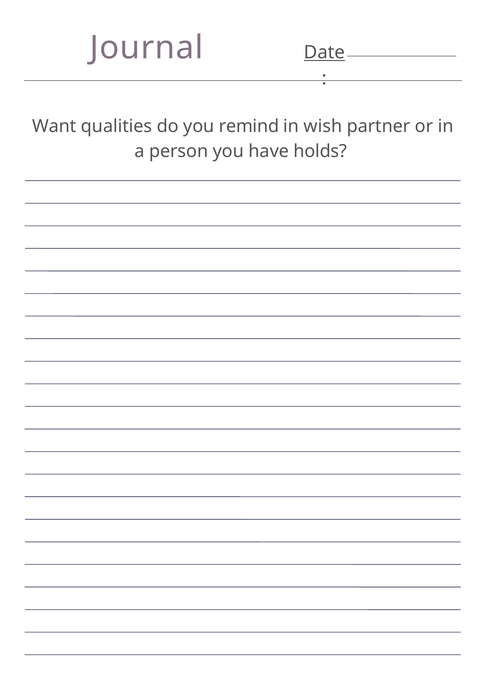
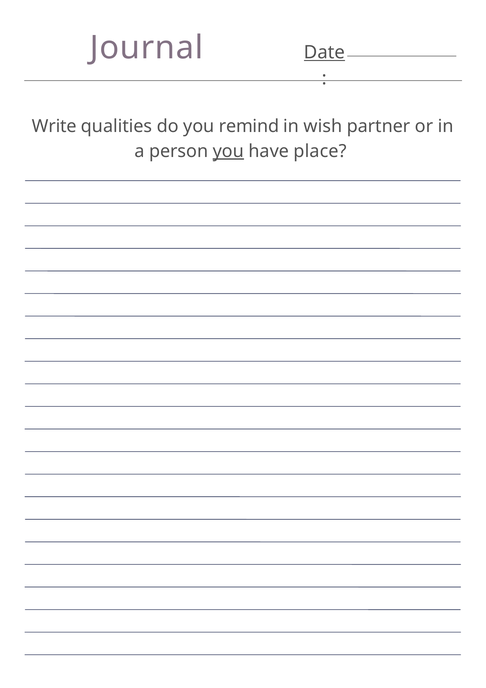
Want: Want -> Write (54, 126)
you underline: none -> present (228, 151)
holds: holds -> place (320, 151)
